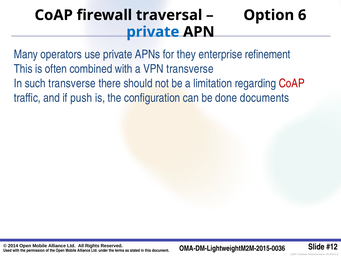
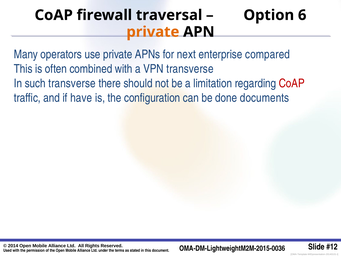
private colour: blue -> orange (153, 32)
they: they -> next (186, 54)
refinement: refinement -> compared (268, 54)
push: push -> have (81, 98)
